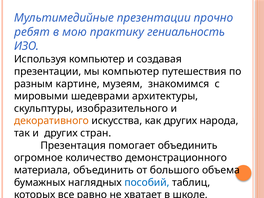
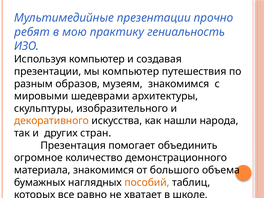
картине: картине -> образов (78, 84)
как других: других -> нашли (180, 121)
материала объединить: объединить -> знакомимся (104, 170)
пособий colour: blue -> orange (147, 182)
